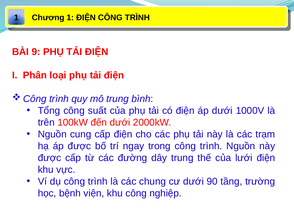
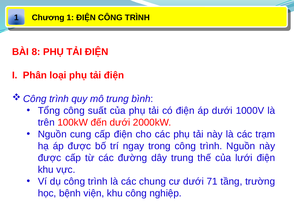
9: 9 -> 8 (36, 52)
90: 90 -> 71 (212, 181)
